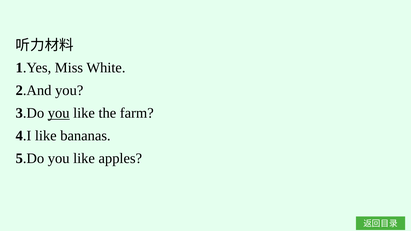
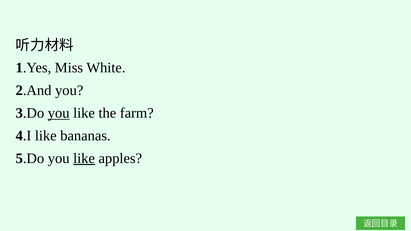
like underline: none -> present (84, 158)
